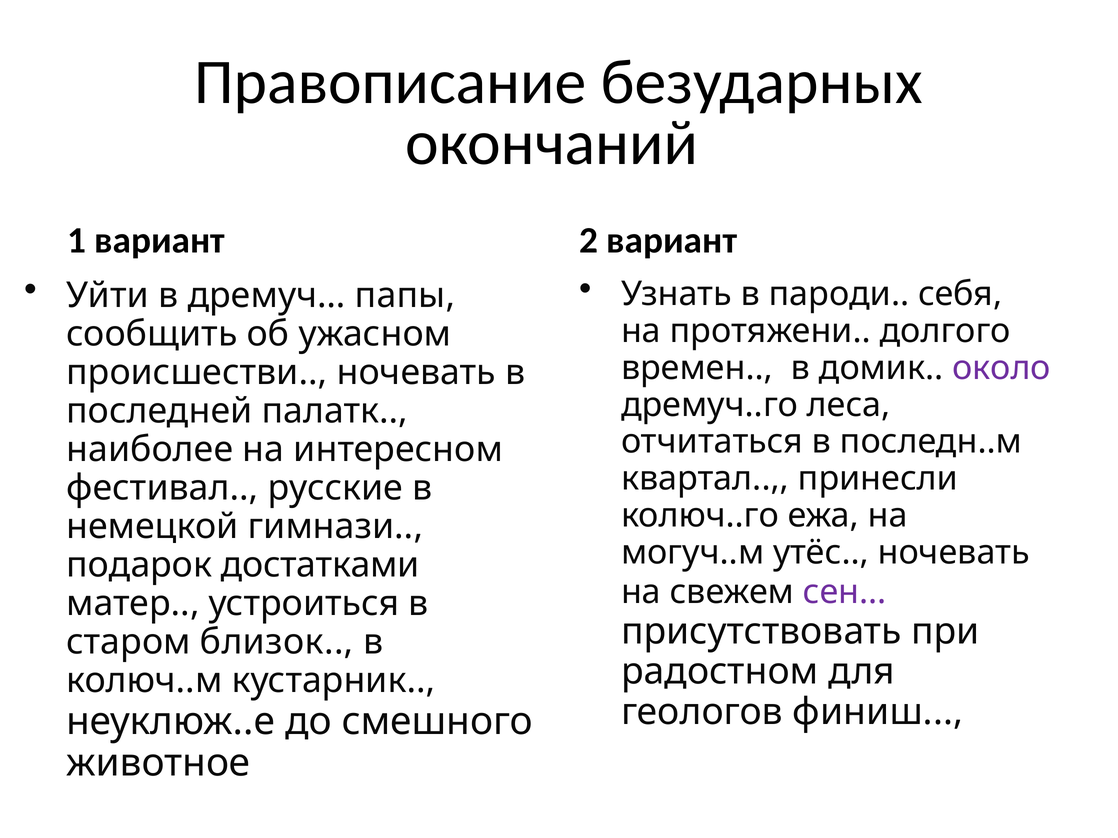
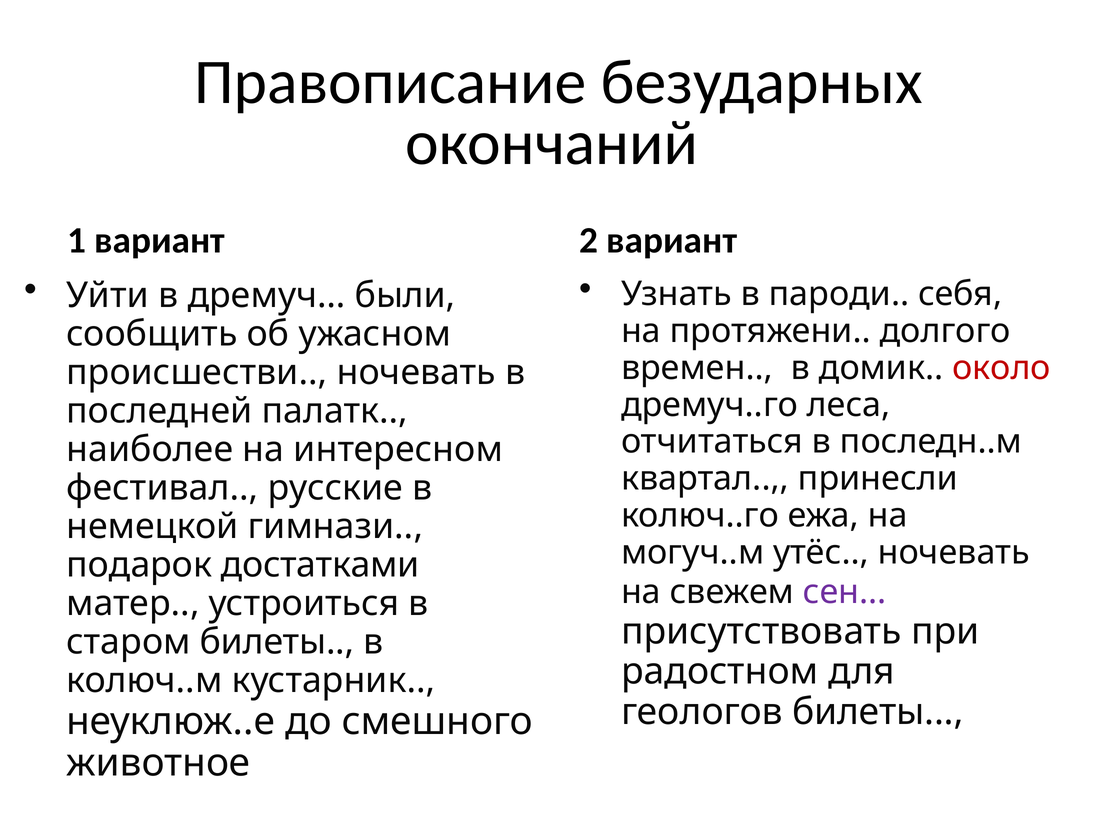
папы: папы -> были (405, 295)
около colour: purple -> red (1001, 368)
старом близок: близок -> билеты (277, 642)
геологов финиш: финиш -> билеты (878, 712)
